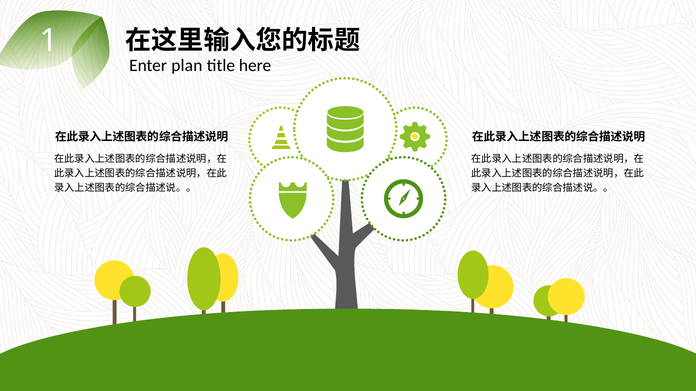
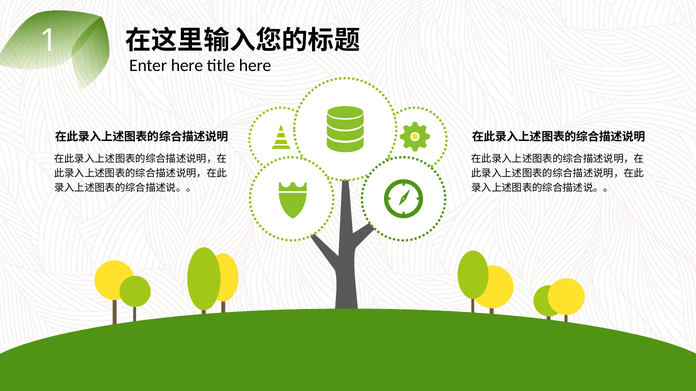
Enter plan: plan -> here (187, 65)
